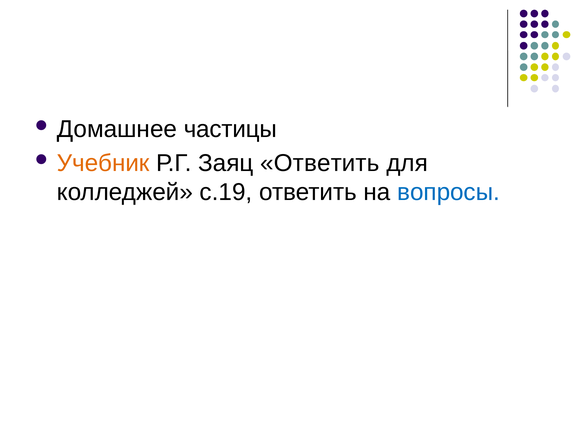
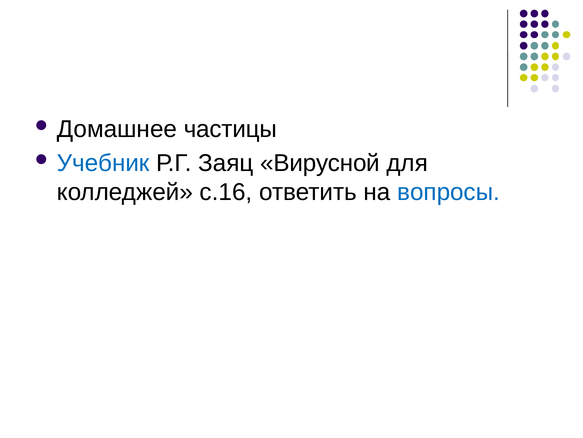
Учебник colour: orange -> blue (103, 163)
Заяц Ответить: Ответить -> Вирусной (320, 163)
с.19: с.19 -> с.16 (226, 192)
